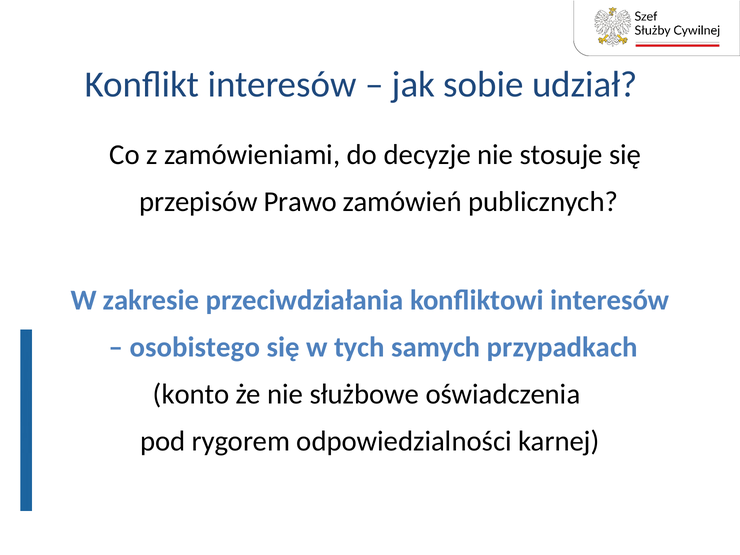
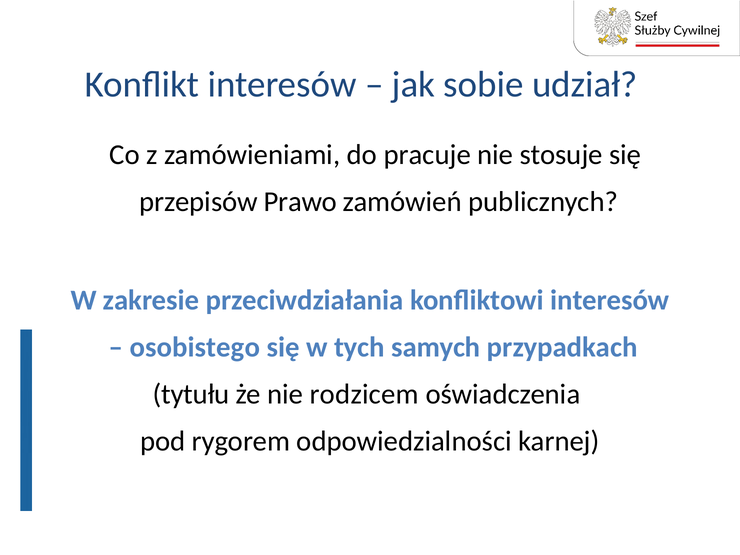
decyzje: decyzje -> pracuje (427, 155)
konto: konto -> tytułu (191, 394)
służbowe: służbowe -> rodzicem (364, 394)
